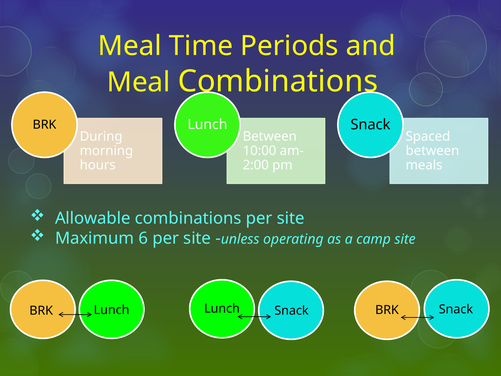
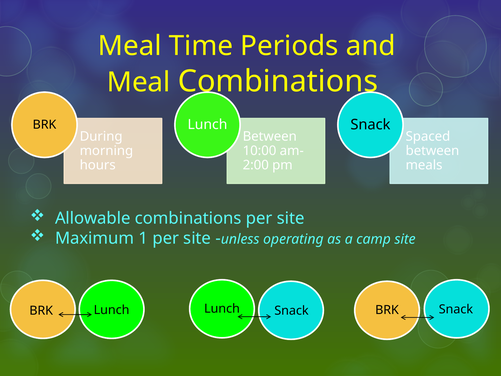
6: 6 -> 1 (143, 238)
